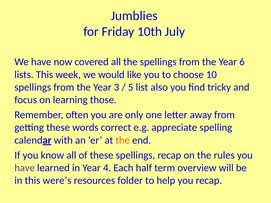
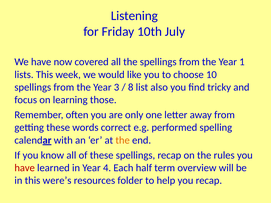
Jumblies: Jumblies -> Listening (134, 16)
6: 6 -> 1 (242, 62)
5: 5 -> 8 (131, 87)
appreciate: appreciate -> performed (174, 128)
have colour: purple -> red (25, 168)
